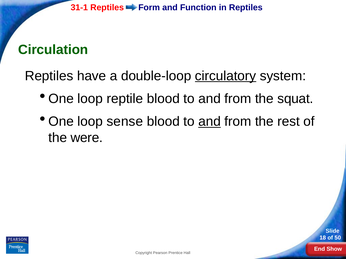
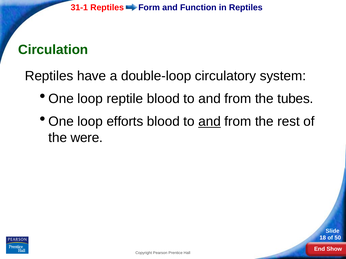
circulatory underline: present -> none (226, 76)
squat: squat -> tubes (295, 99)
sense: sense -> efforts (125, 122)
